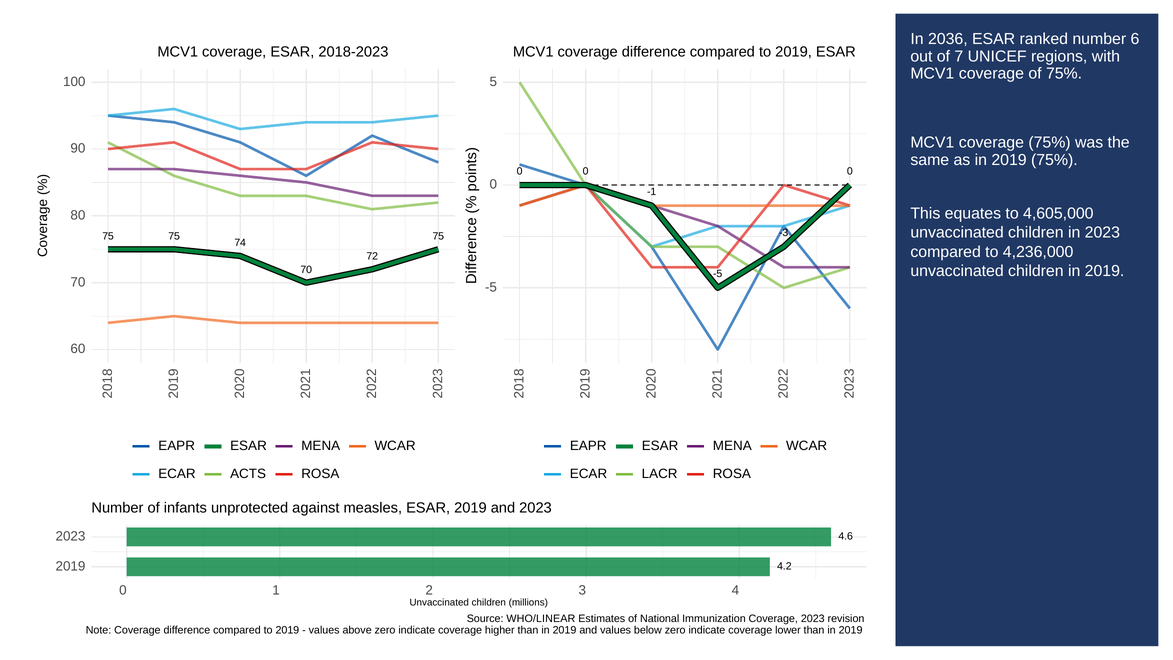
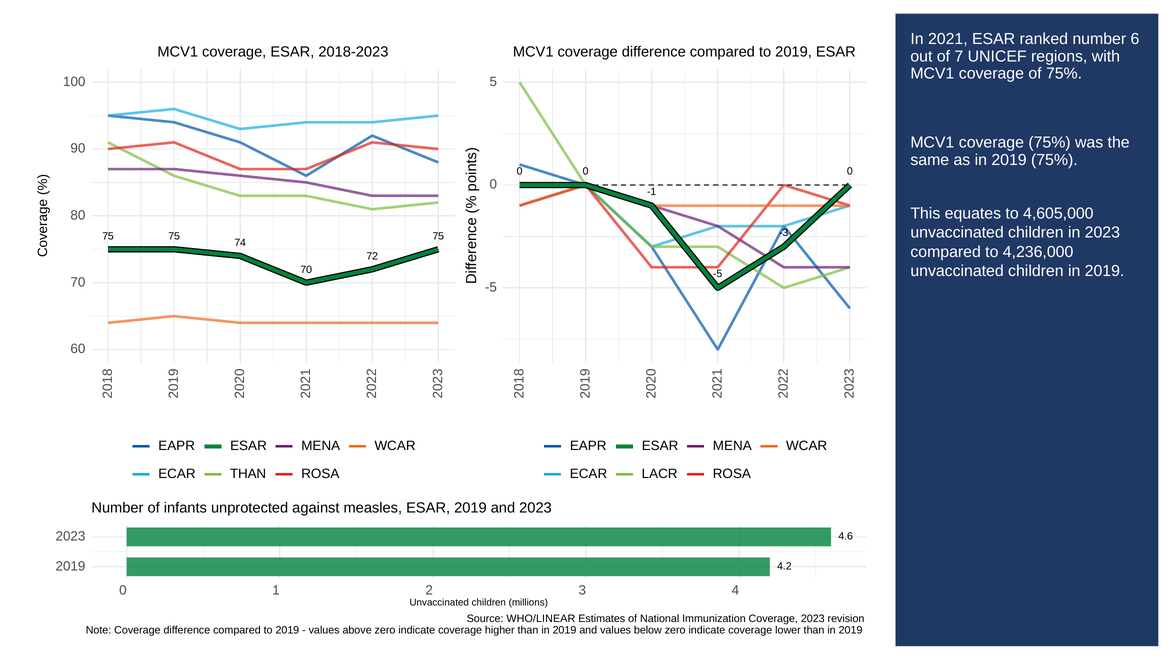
2036: 2036 -> 2021 (948, 39)
ACTS: ACTS -> THAN (248, 474)
